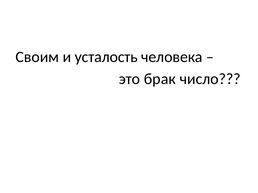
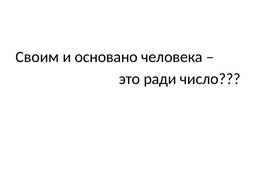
усталость: усталость -> основано (106, 57)
брак: брак -> ради (160, 79)
